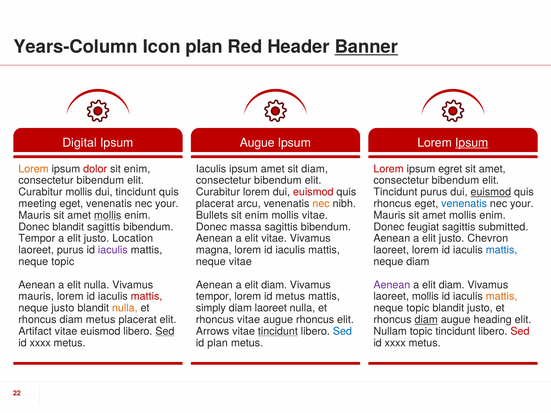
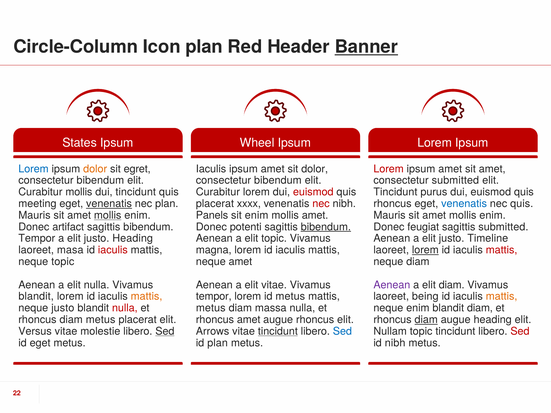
Years-Column: Years-Column -> Circle-Column (76, 47)
Digital: Digital -> States (80, 143)
Augue: Augue -> Wheel (257, 143)
Ipsum underline: present -> none (472, 143)
Lorem colour: orange -> blue (34, 169)
dolor colour: red -> orange (95, 169)
enim: enim -> egret (137, 169)
sit diam: diam -> dolor (315, 169)
egret: egret -> amet (450, 169)
bibendum: bibendum -> submitted (455, 181)
euismod underline: present -> none (491, 192)
venenatis underline: none -> present (109, 204)
your: your -> plan (167, 204)
arcu: arcu -> xxxx (249, 204)
nec colour: orange -> red (321, 204)
your: your -> quis (522, 204)
Bullets: Bullets -> Panels (212, 215)
mollis vitae: vitae -> amet (315, 215)
Donec blandit: blandit -> artifact (68, 227)
massa: massa -> potenti (246, 227)
bibendum underline: none -> present (326, 227)
justo Location: Location -> Heading (133, 239)
elit vitae: vitae -> topic (274, 239)
Chevron: Chevron -> Timeline (488, 239)
laoreet purus: purus -> masa (70, 250)
iaculis colour: purple -> red (113, 250)
lorem underline: none -> present (425, 250)
mattis colour: blue -> red (502, 250)
neque vitae: vitae -> amet (240, 262)
diam: diam -> vitae (274, 285)
mauris: mauris -> blandit (36, 297)
mattis colour: red -> orange (147, 297)
laoreet mollis: mollis -> being (425, 297)
nulla colour: orange -> red (125, 308)
simply: simply -> metus (211, 308)
diam laoreet: laoreet -> massa (271, 308)
topic: topic -> enim (418, 308)
blandit justo: justo -> diam (480, 308)
rhoncus vitae: vitae -> amet (249, 320)
Artifact: Artifact -> Versus (35, 331)
vitae euismod: euismod -> molestie (100, 331)
xxxx: xxxx -> eget (40, 343)
xxxx: xxxx -> nibh (395, 343)
